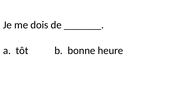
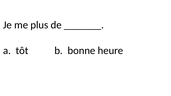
dois: dois -> plus (39, 25)
